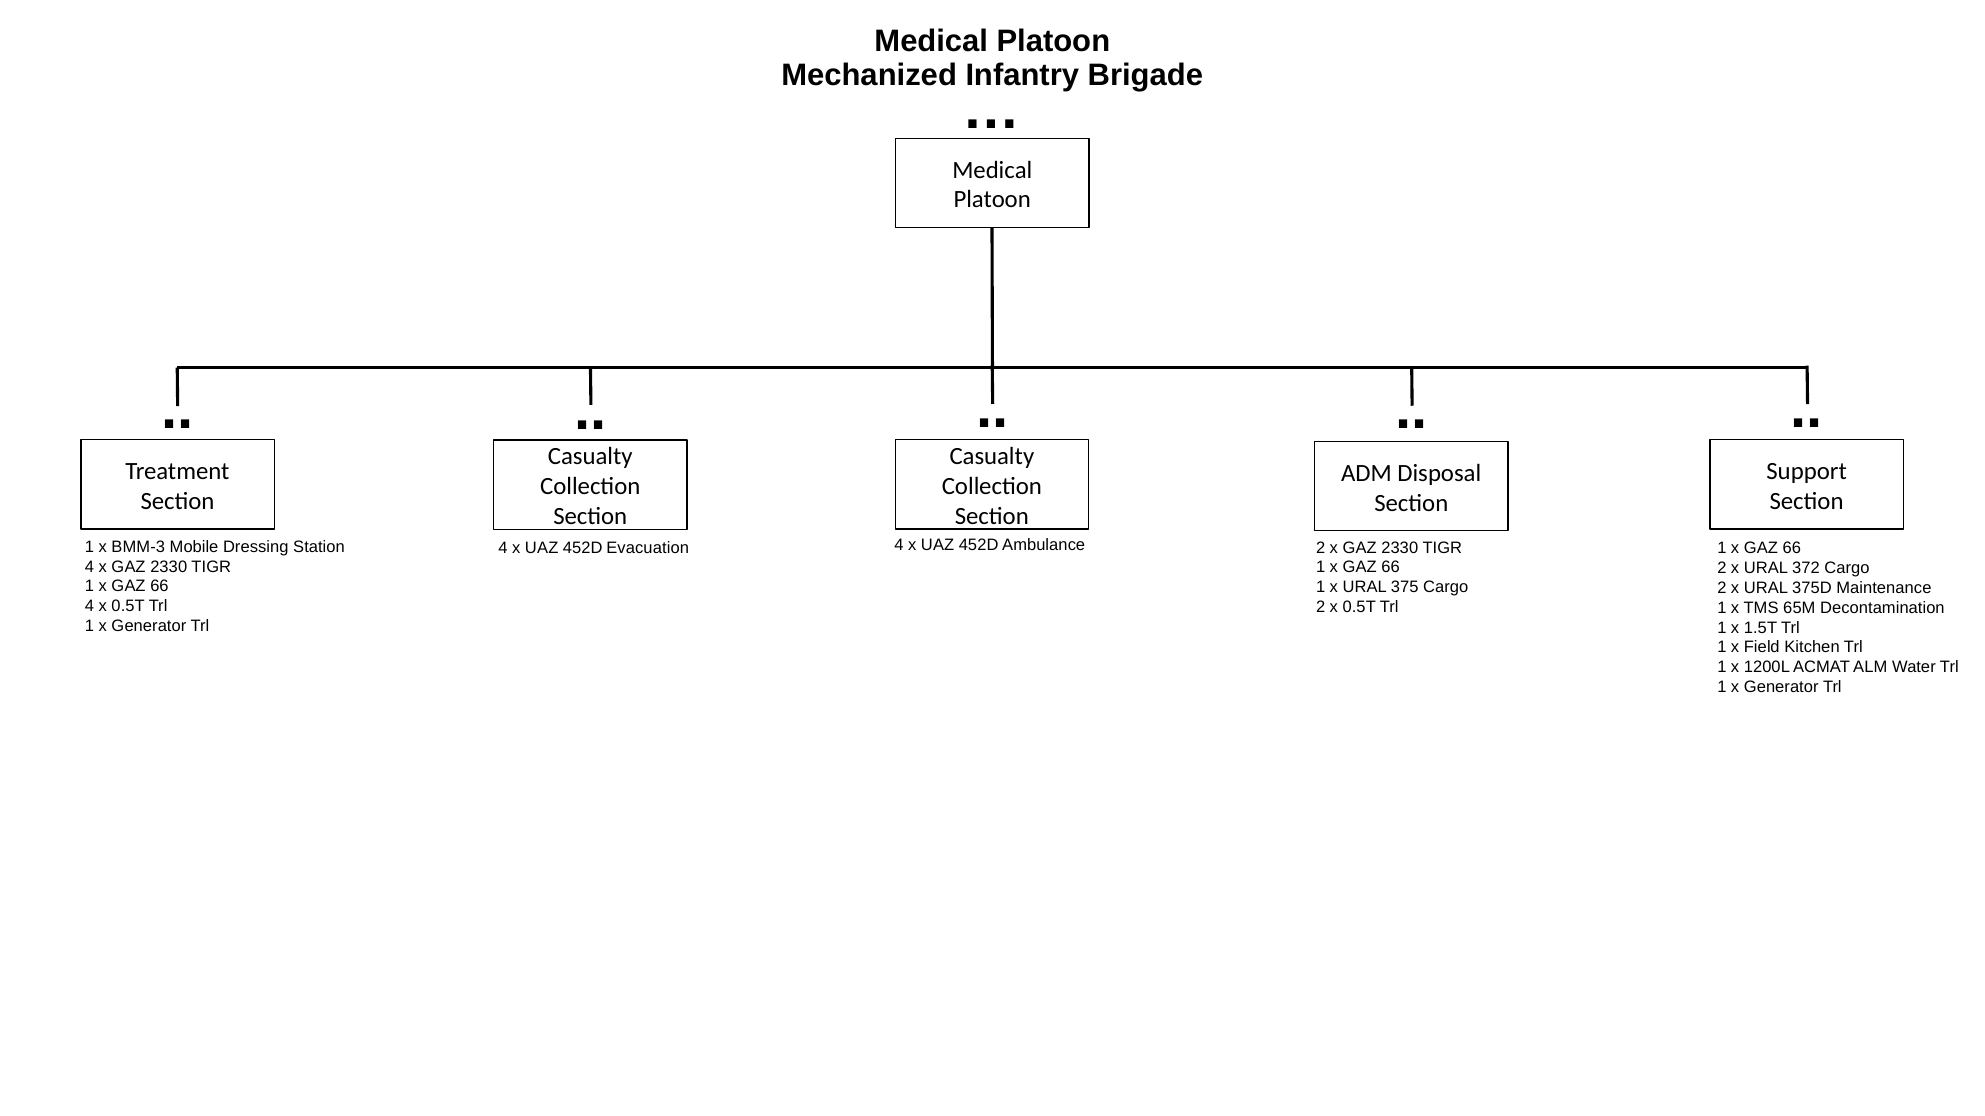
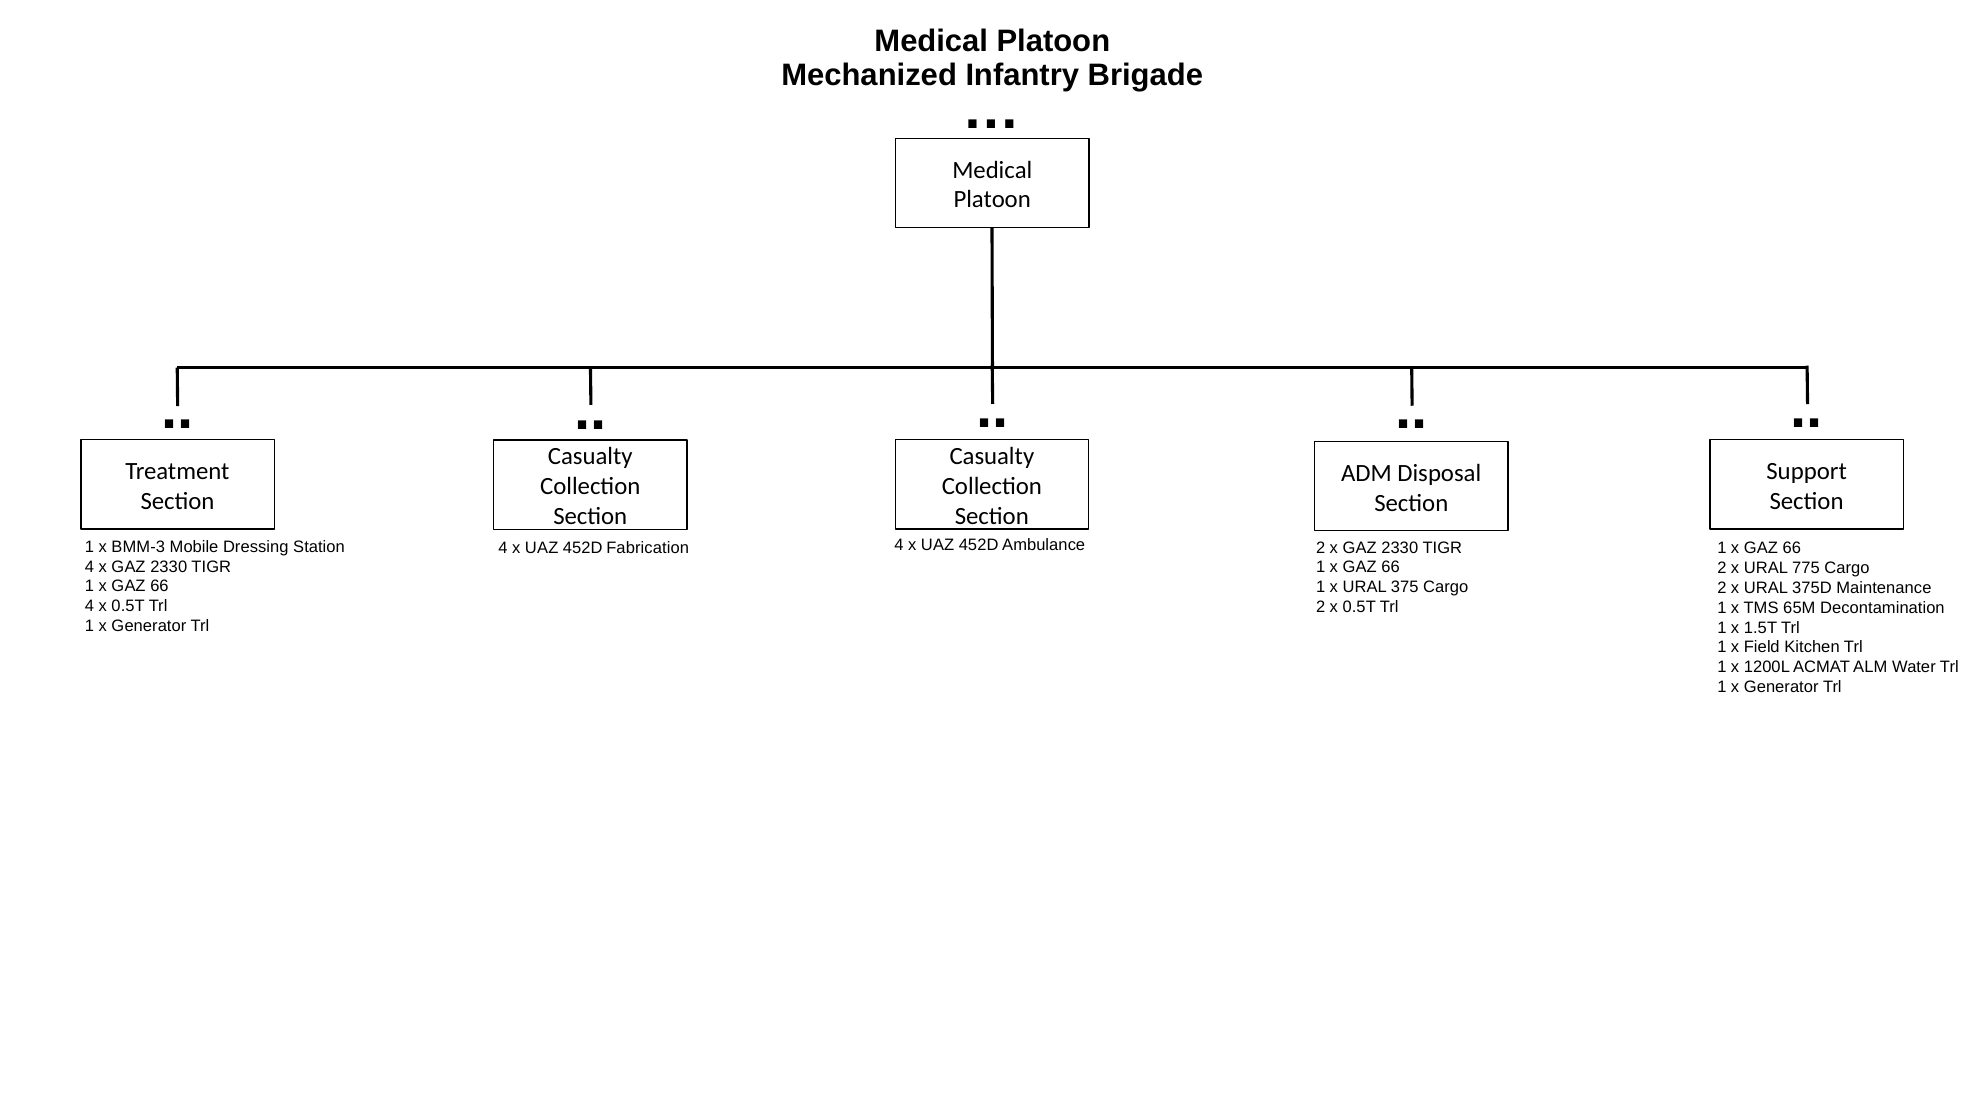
Evacuation: Evacuation -> Fabrication (648, 548)
372: 372 -> 775 (1806, 568)
